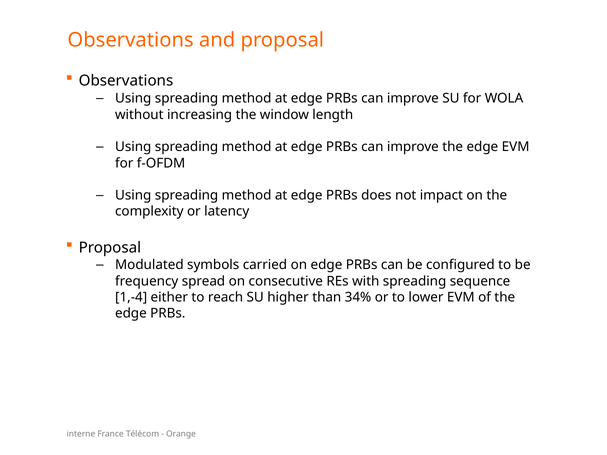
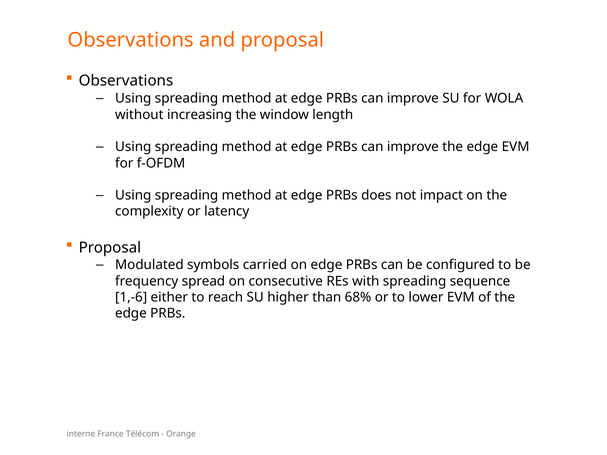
1,-4: 1,-4 -> 1,-6 (131, 297)
34%: 34% -> 68% (358, 297)
